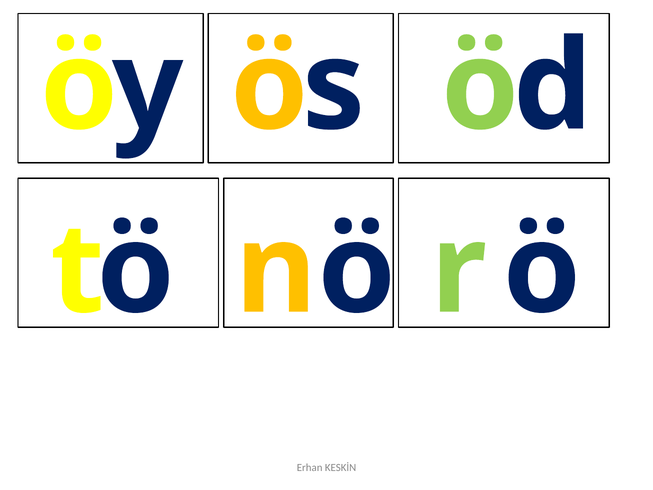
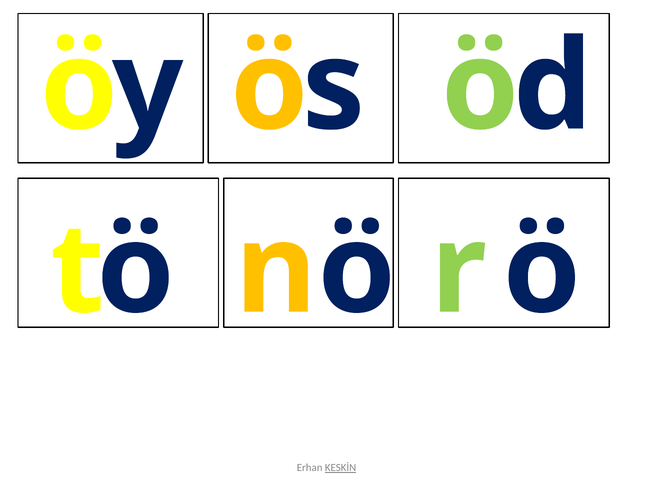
KESKİN underline: none -> present (341, 468)
